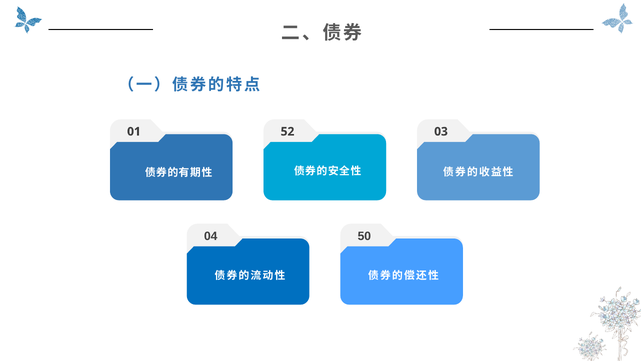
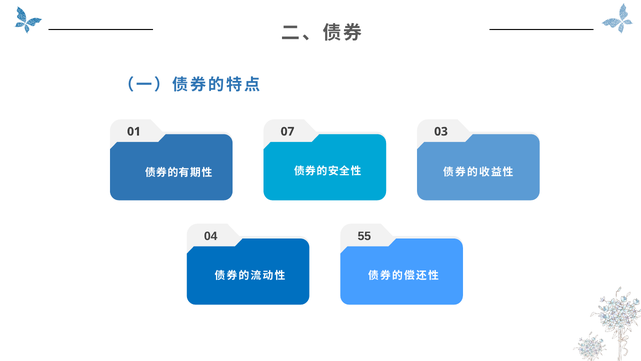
52: 52 -> 07 (288, 131)
50: 50 -> 55 (364, 236)
